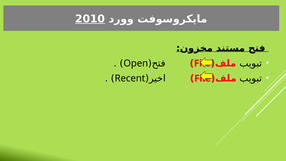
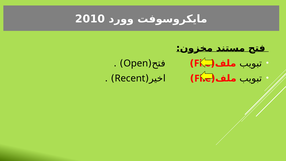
2010 underline: present -> none (90, 19)
